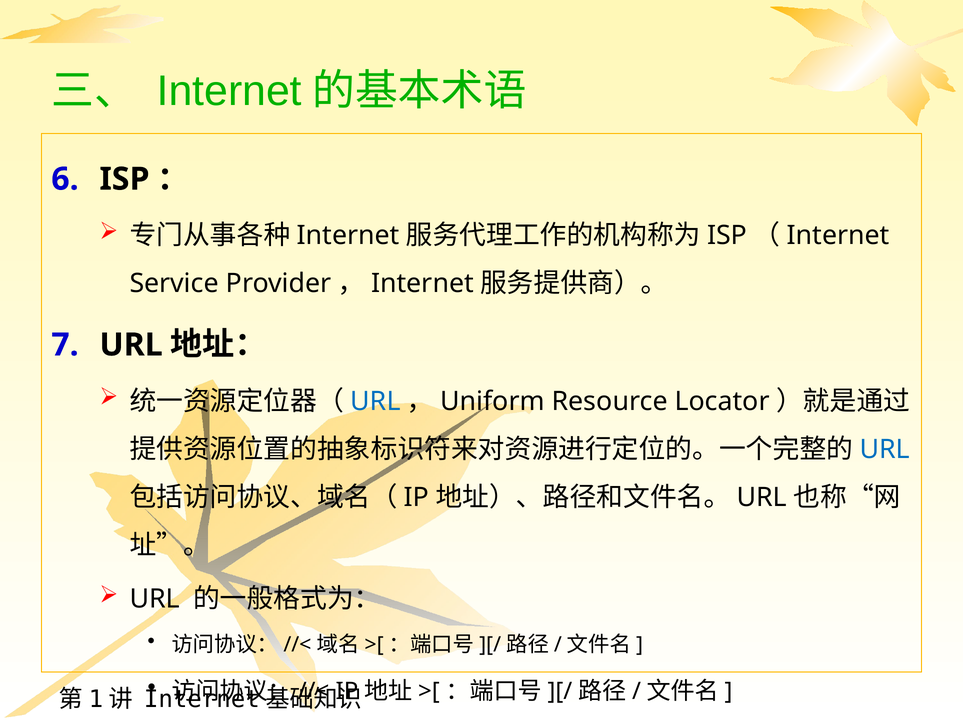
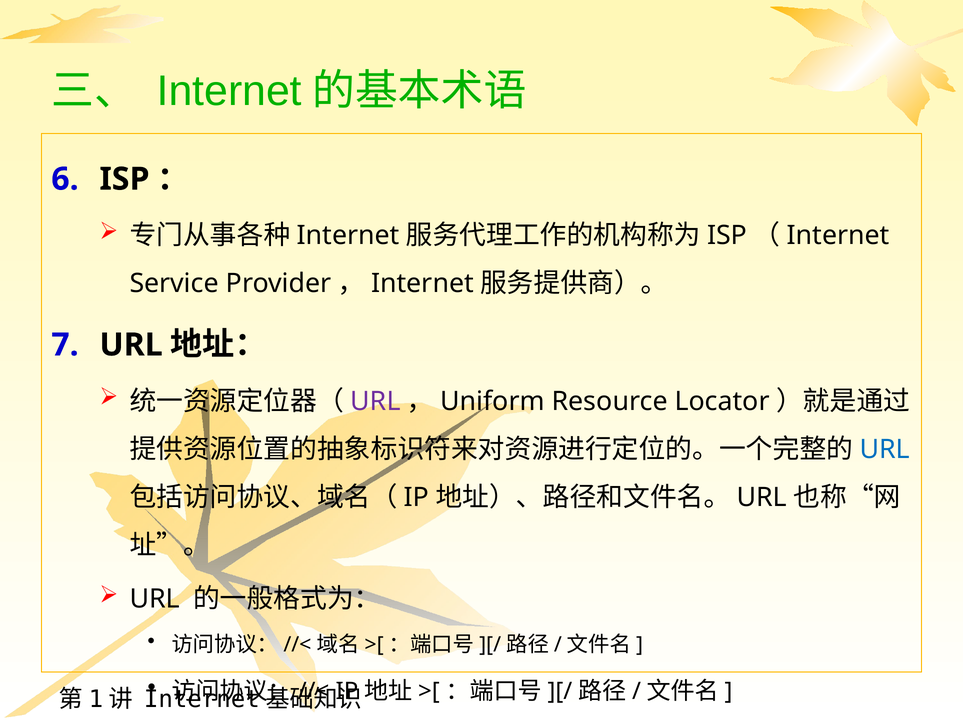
URL colour: blue -> purple (375, 401)
